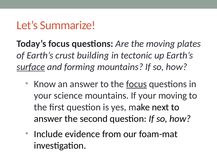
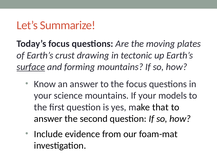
building: building -> drawing (93, 55)
focus underline: present -> none (136, 84)
your moving: moving -> models (173, 95)
next: next -> that (160, 107)
